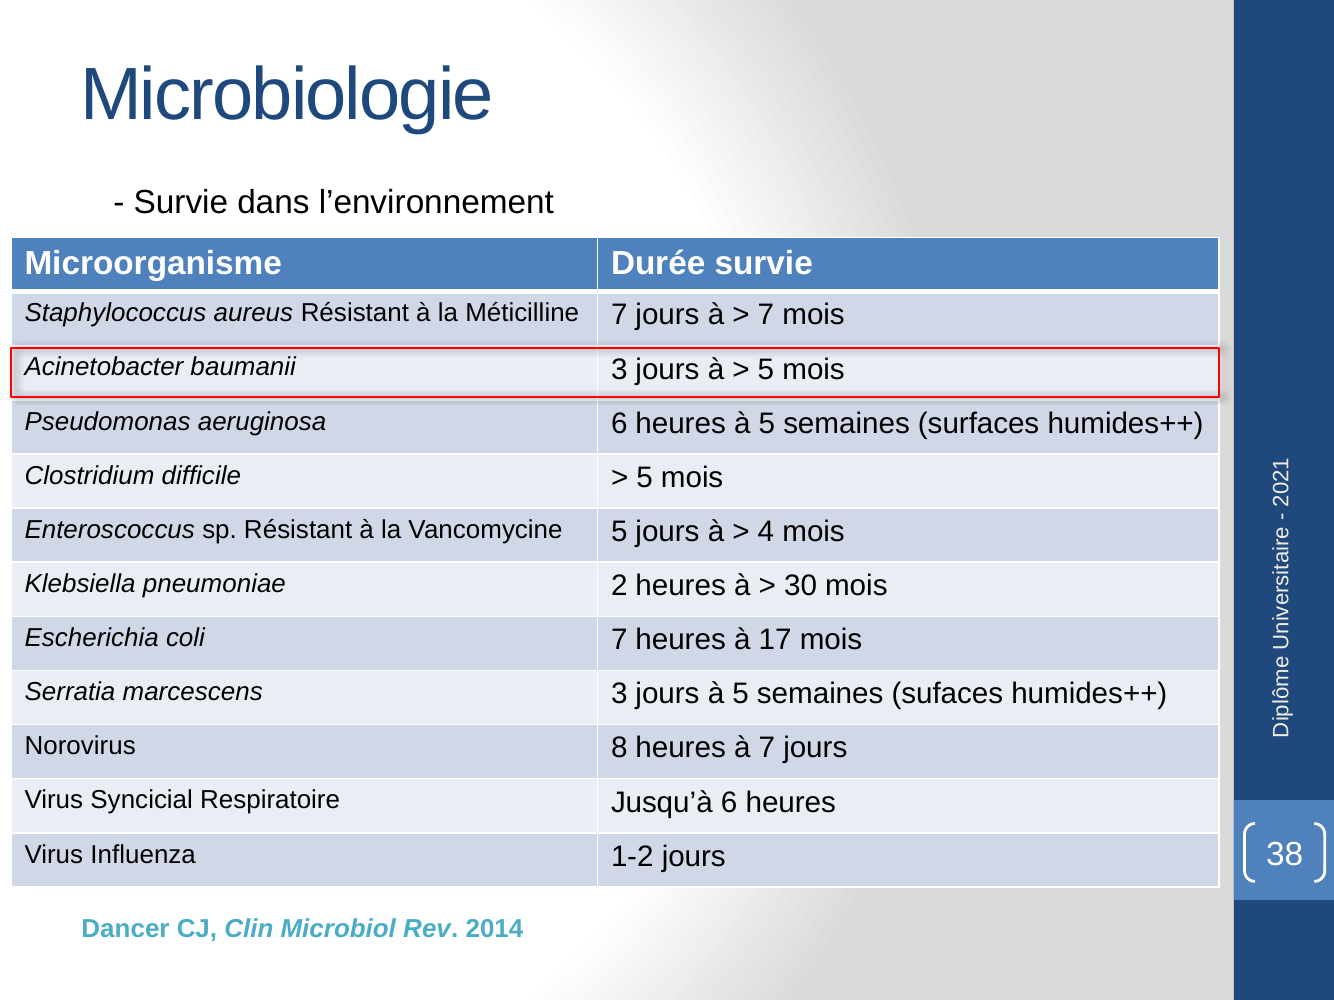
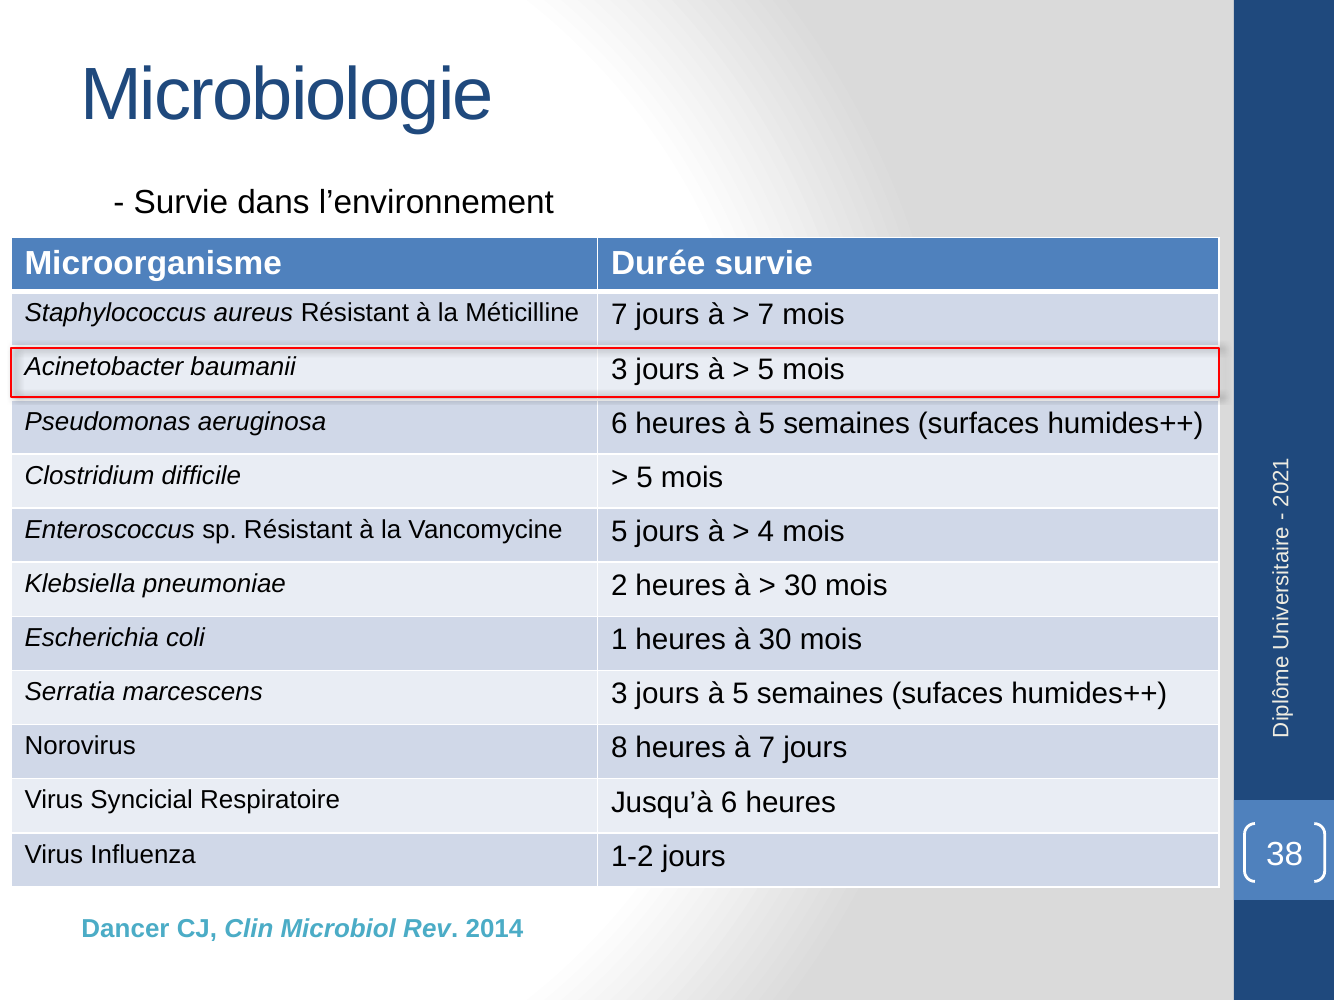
coli 7: 7 -> 1 (619, 640)
à 17: 17 -> 30 (775, 640)
